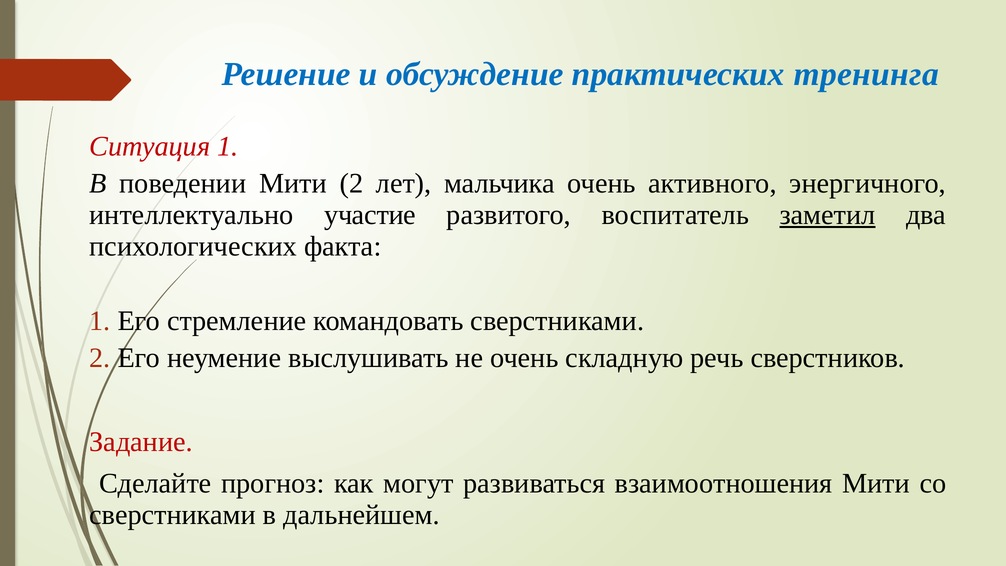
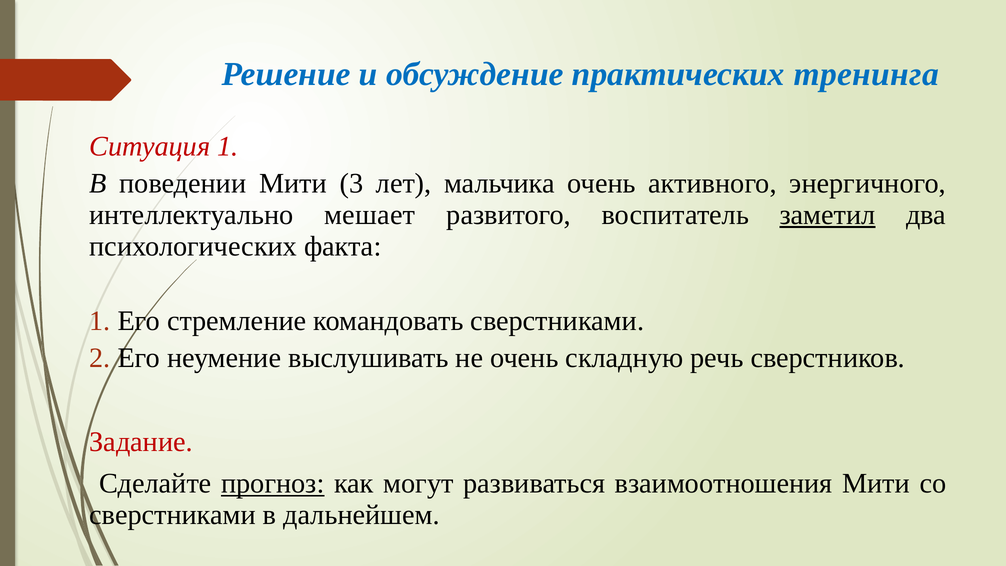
Мити 2: 2 -> 3 (351, 183)
участие: участие -> мешает (370, 215)
прогноз underline: none -> present (273, 484)
